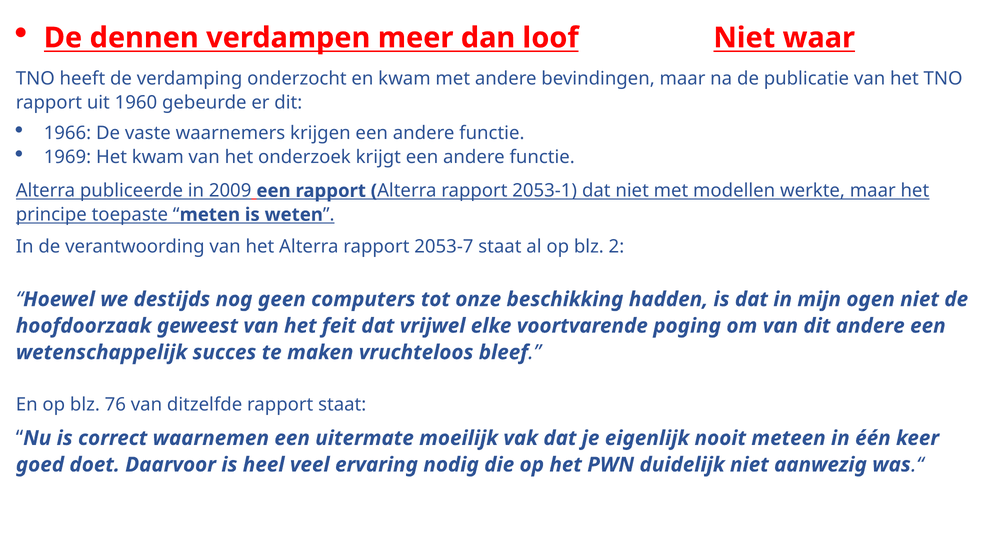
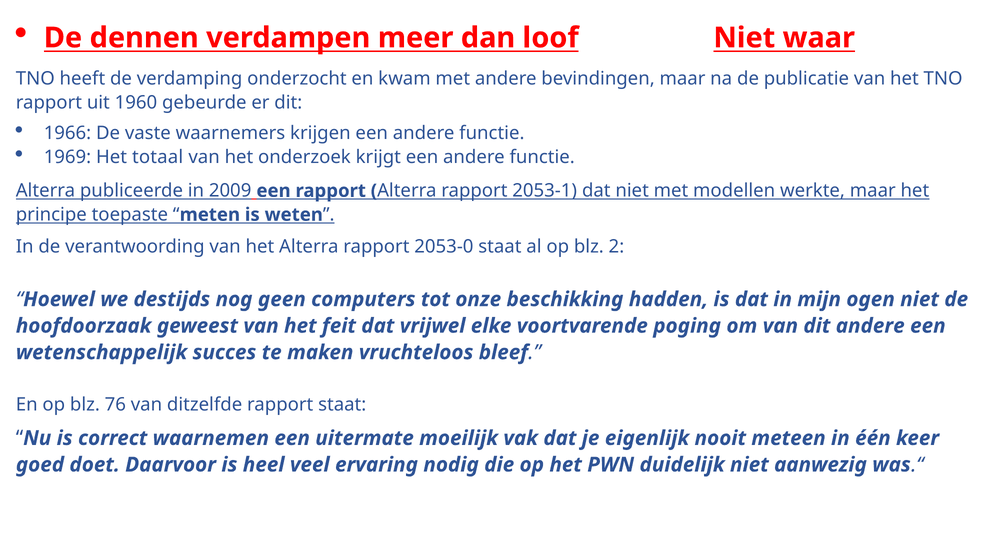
Het kwam: kwam -> totaal (158, 157)
2053-7: 2053-7 -> 2053-0 (444, 247)
